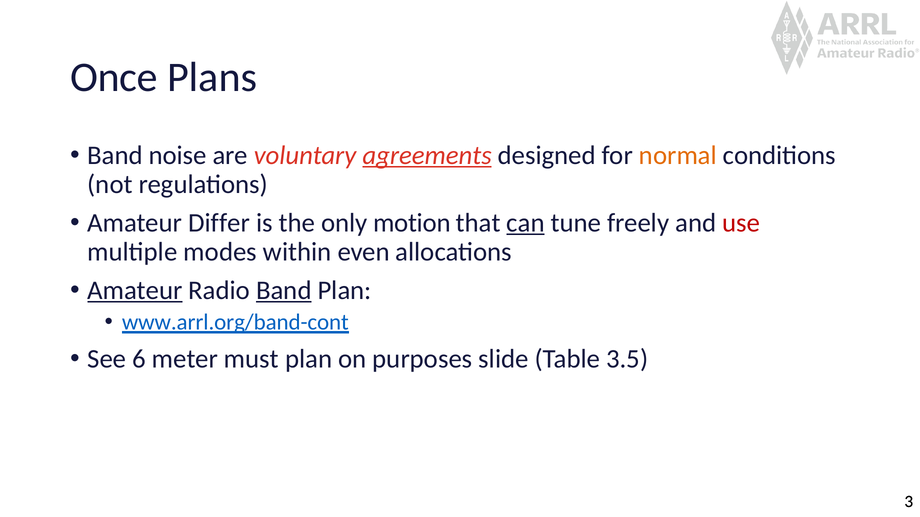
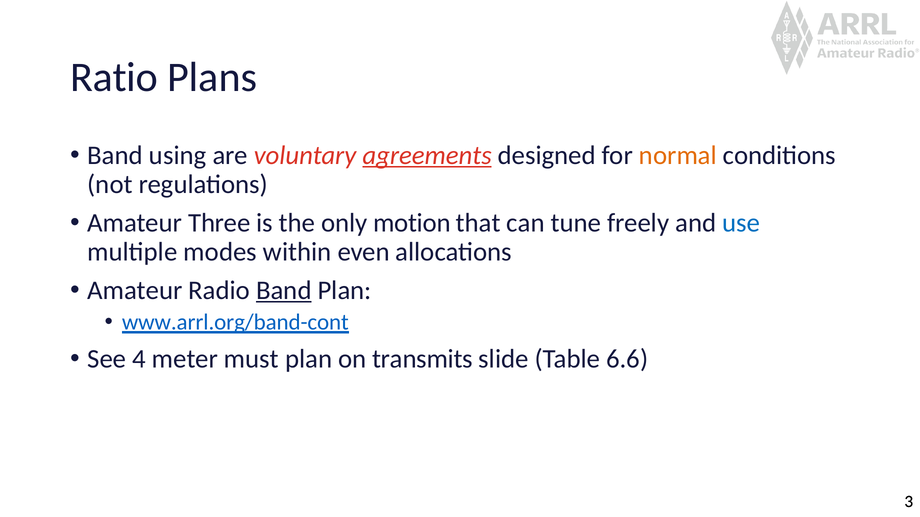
Once: Once -> Ratio (114, 77)
noise: noise -> using (178, 156)
Differ: Differ -> Three (219, 223)
can underline: present -> none (526, 223)
use colour: red -> blue (741, 223)
Amateur underline: present -> none (135, 291)
6: 6 -> 4 (139, 359)
purposes: purposes -> transmits (423, 359)
3.5: 3.5 -> 6.6 (627, 359)
